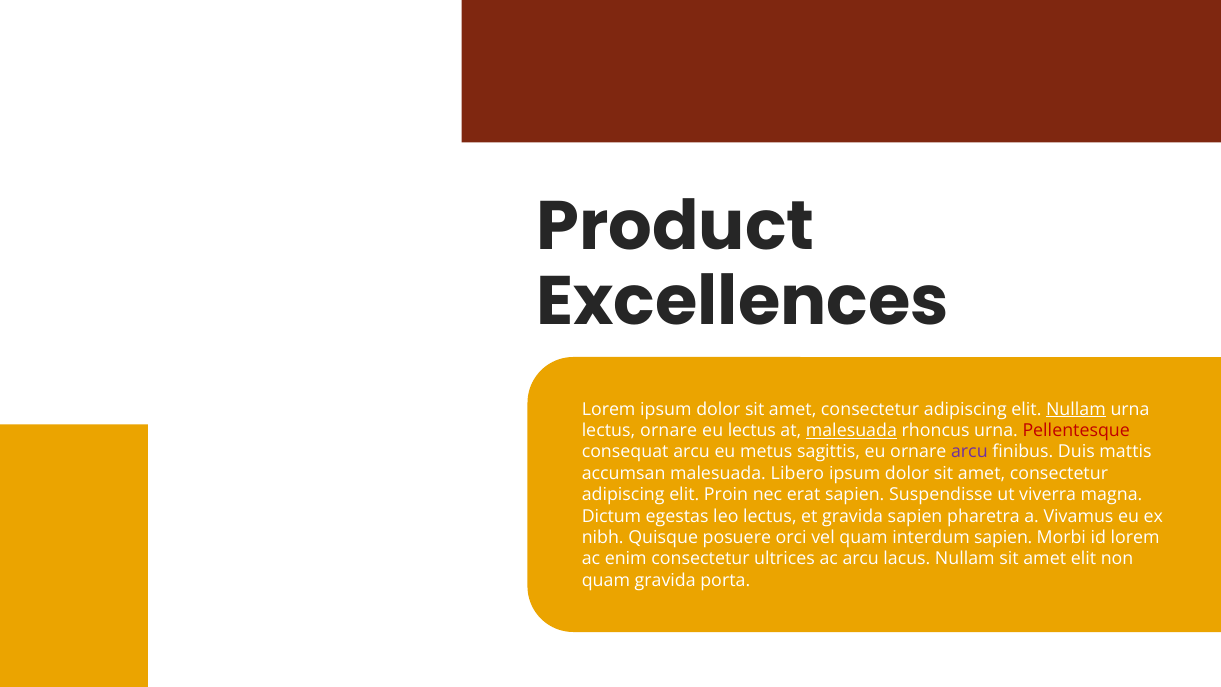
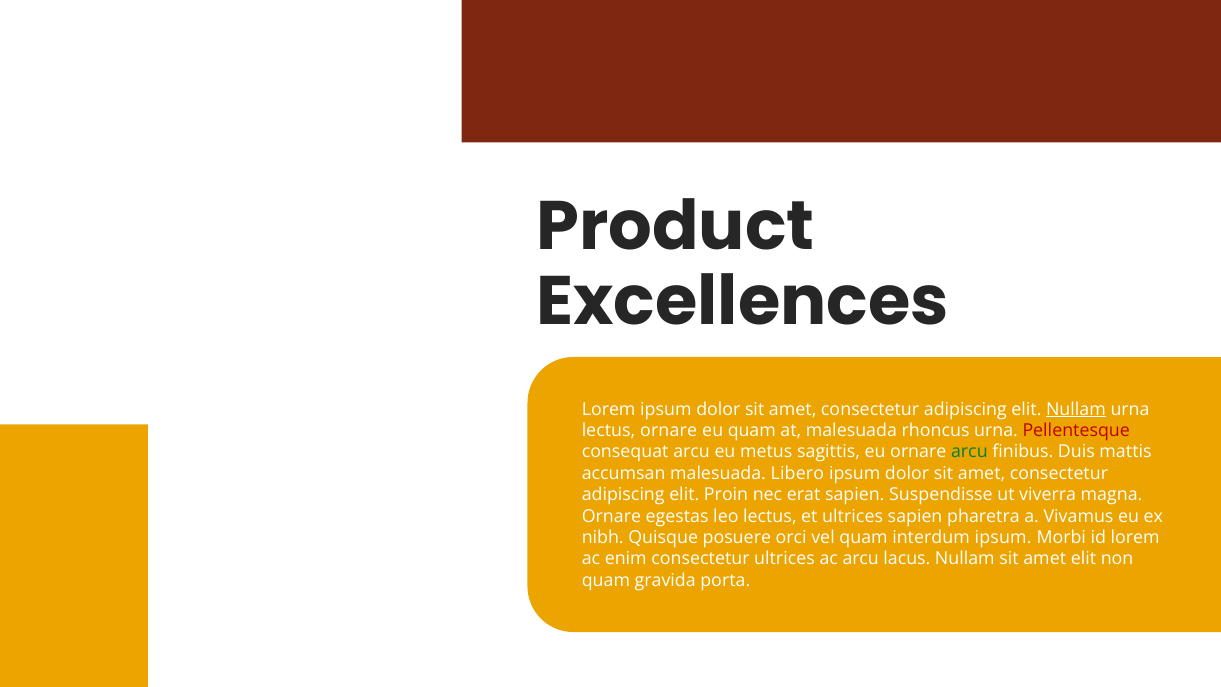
eu lectus: lectus -> quam (752, 431)
malesuada underline: present -> none (851, 431)
arcu colour: purple -> green (969, 452)
Dictum: Dictum -> Ornare (611, 516)
et gravida: gravida -> ultrices (853, 516)
interdum sapien: sapien -> ipsum (1003, 537)
